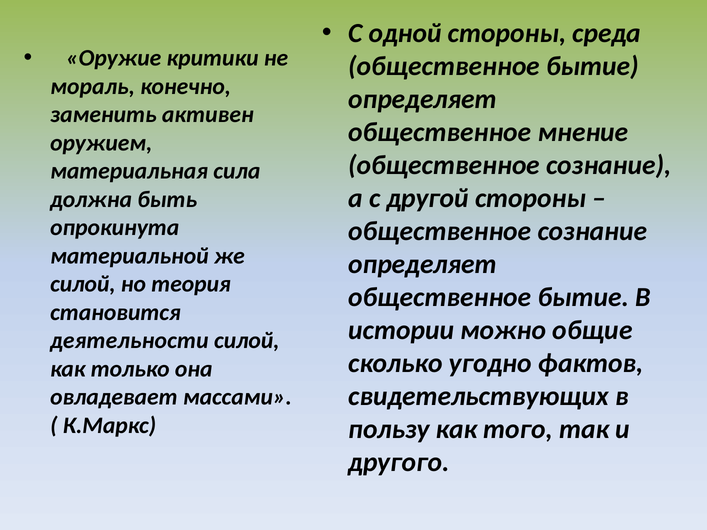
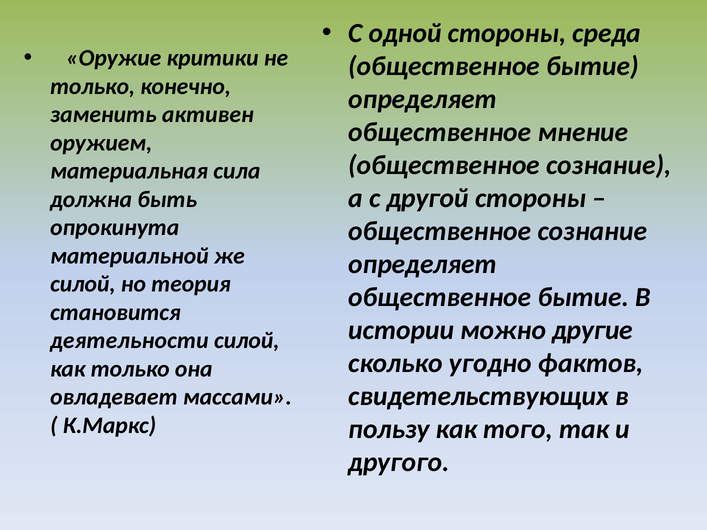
мораль: мораль -> только (93, 86)
общие: общие -> другие (593, 330)
